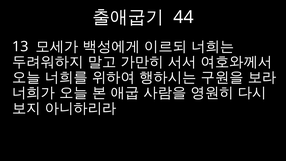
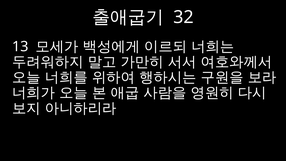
44: 44 -> 32 (184, 17)
